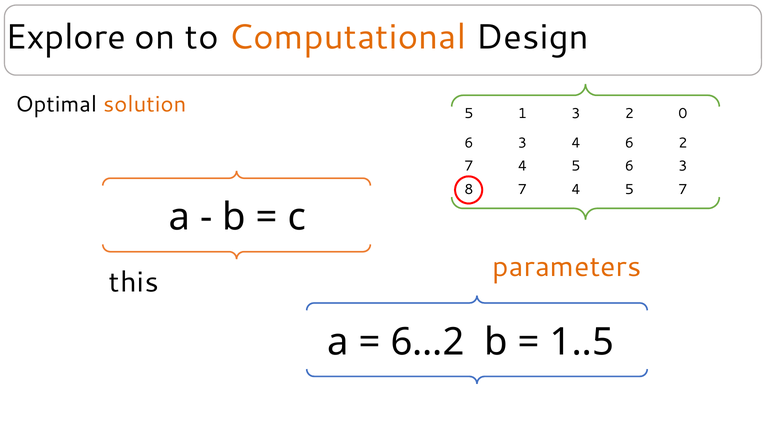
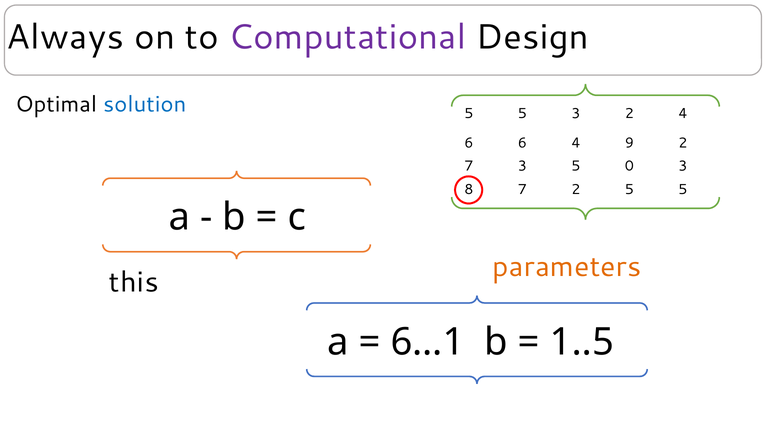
Explore: Explore -> Always (65, 37)
Computational colour: orange -> purple (347, 37)
solution colour: orange -> blue (145, 105)
1: 1 -> 5 (522, 114)
2 0: 0 -> 4 (683, 114)
3: 3 -> 6 (522, 143)
4 6: 6 -> 9 (629, 143)
4: 4 -> 3 (522, 166)
5 6: 6 -> 0 (629, 166)
8 7 4: 4 -> 2 (576, 190)
7: 7 -> 5 (683, 190)
6…2: 6…2 -> 6…1 (428, 342)
